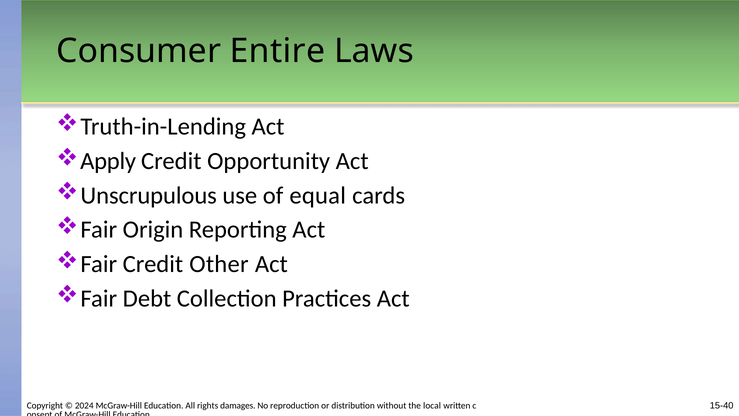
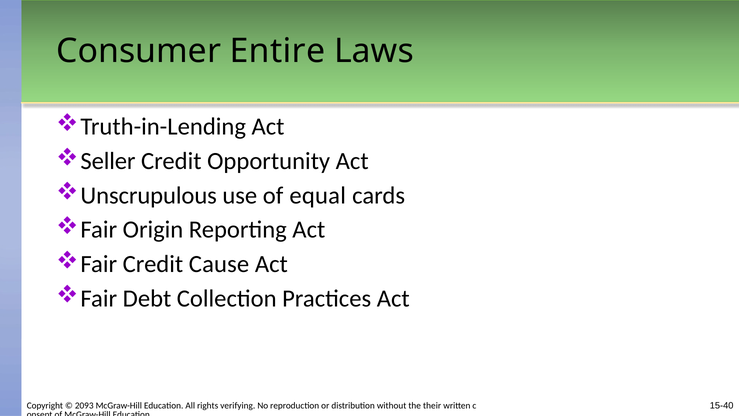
Apply: Apply -> Seller (108, 161)
Other: Other -> Cause (219, 264)
2024: 2024 -> 2093 (84, 405)
damages: damages -> verifying (238, 405)
local: local -> their (432, 405)
